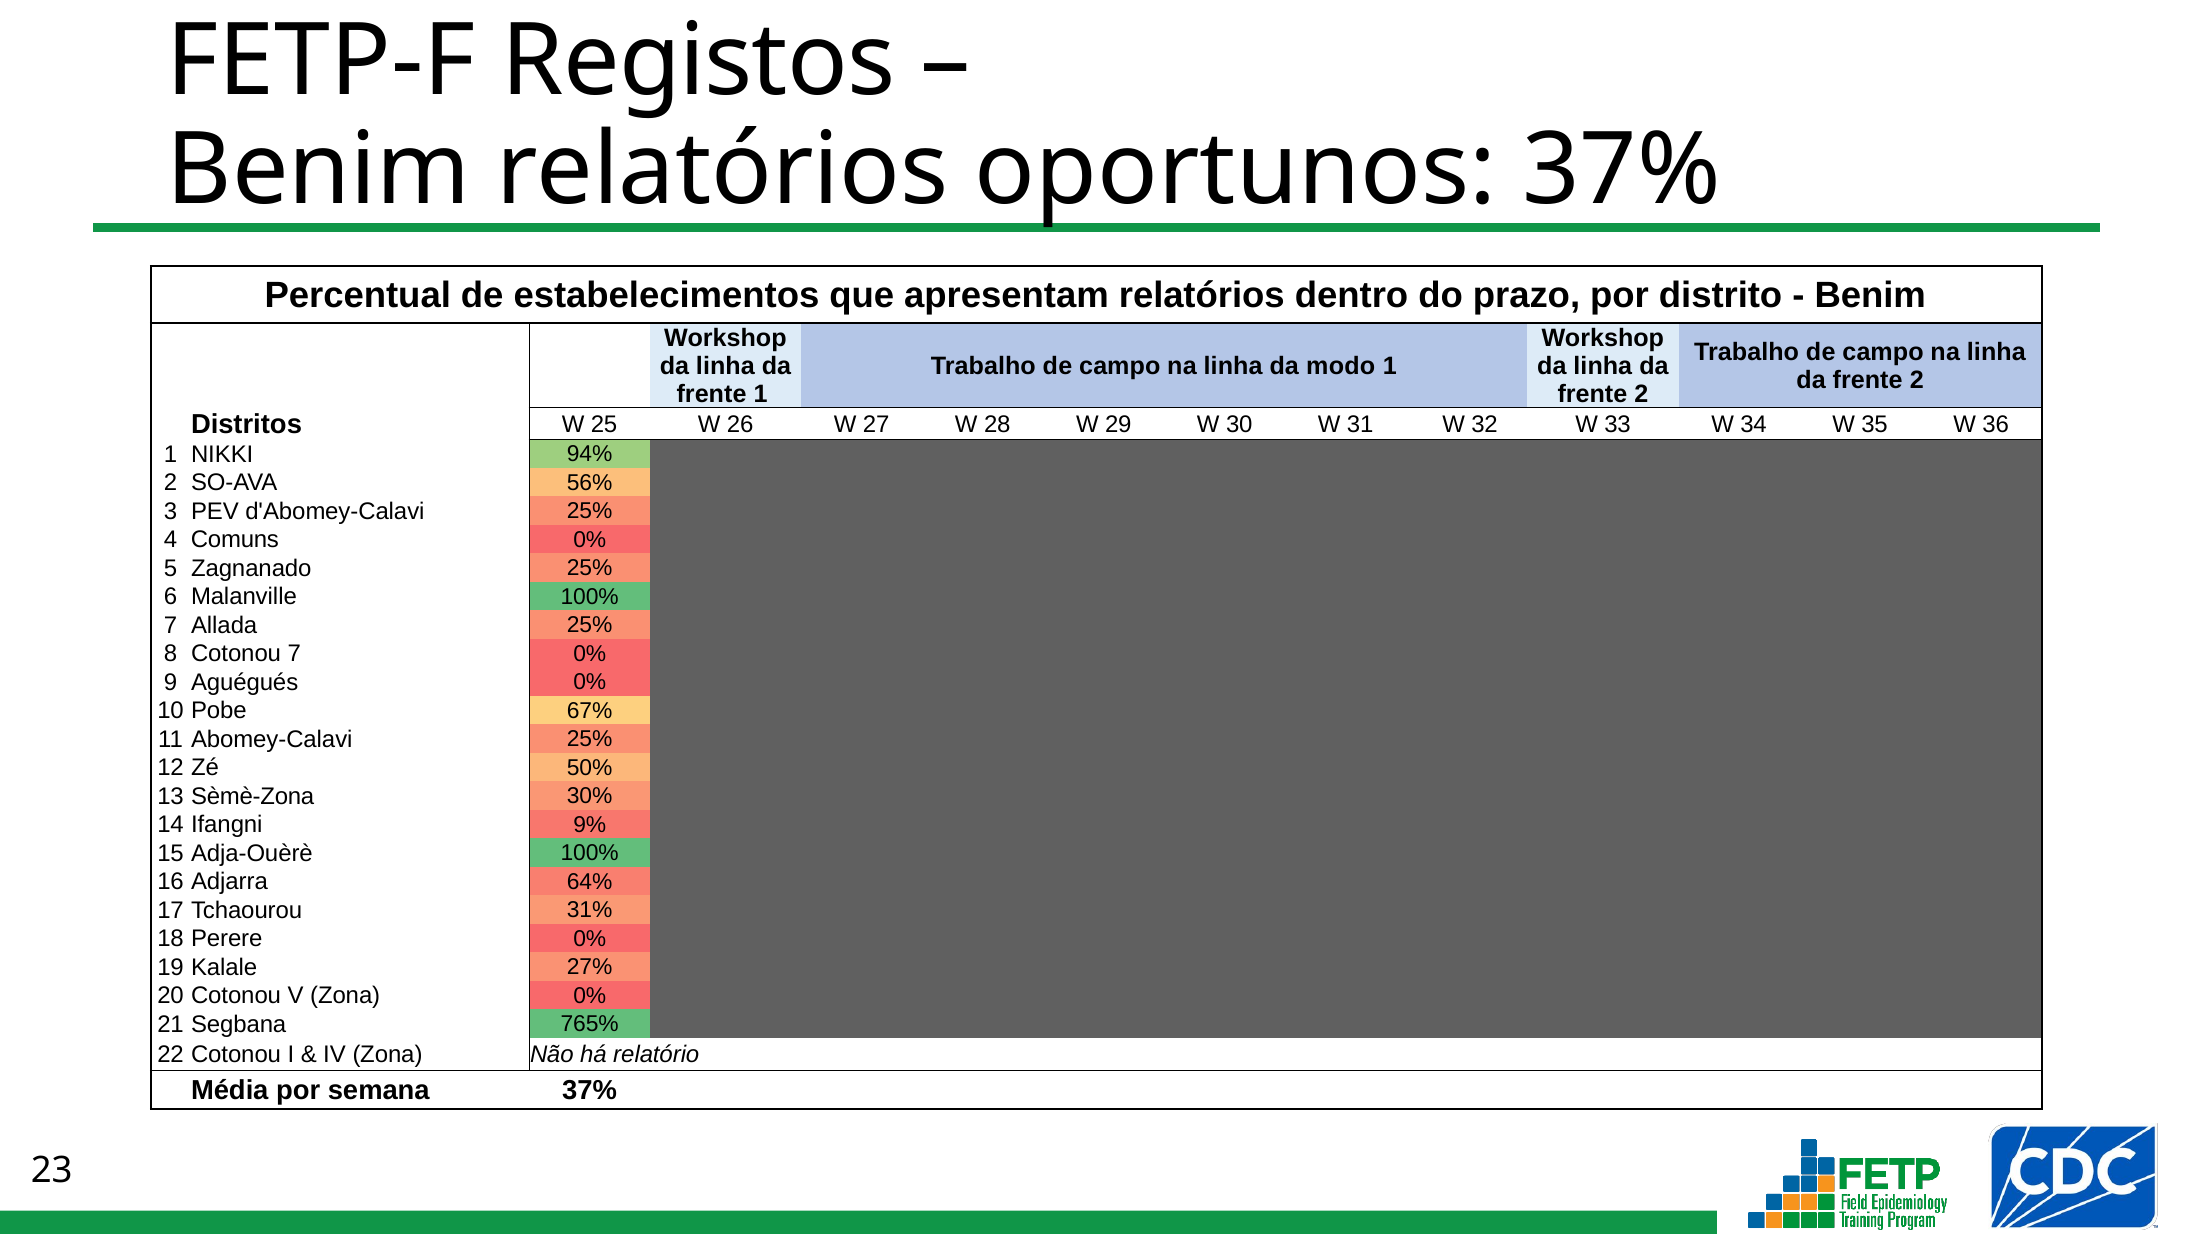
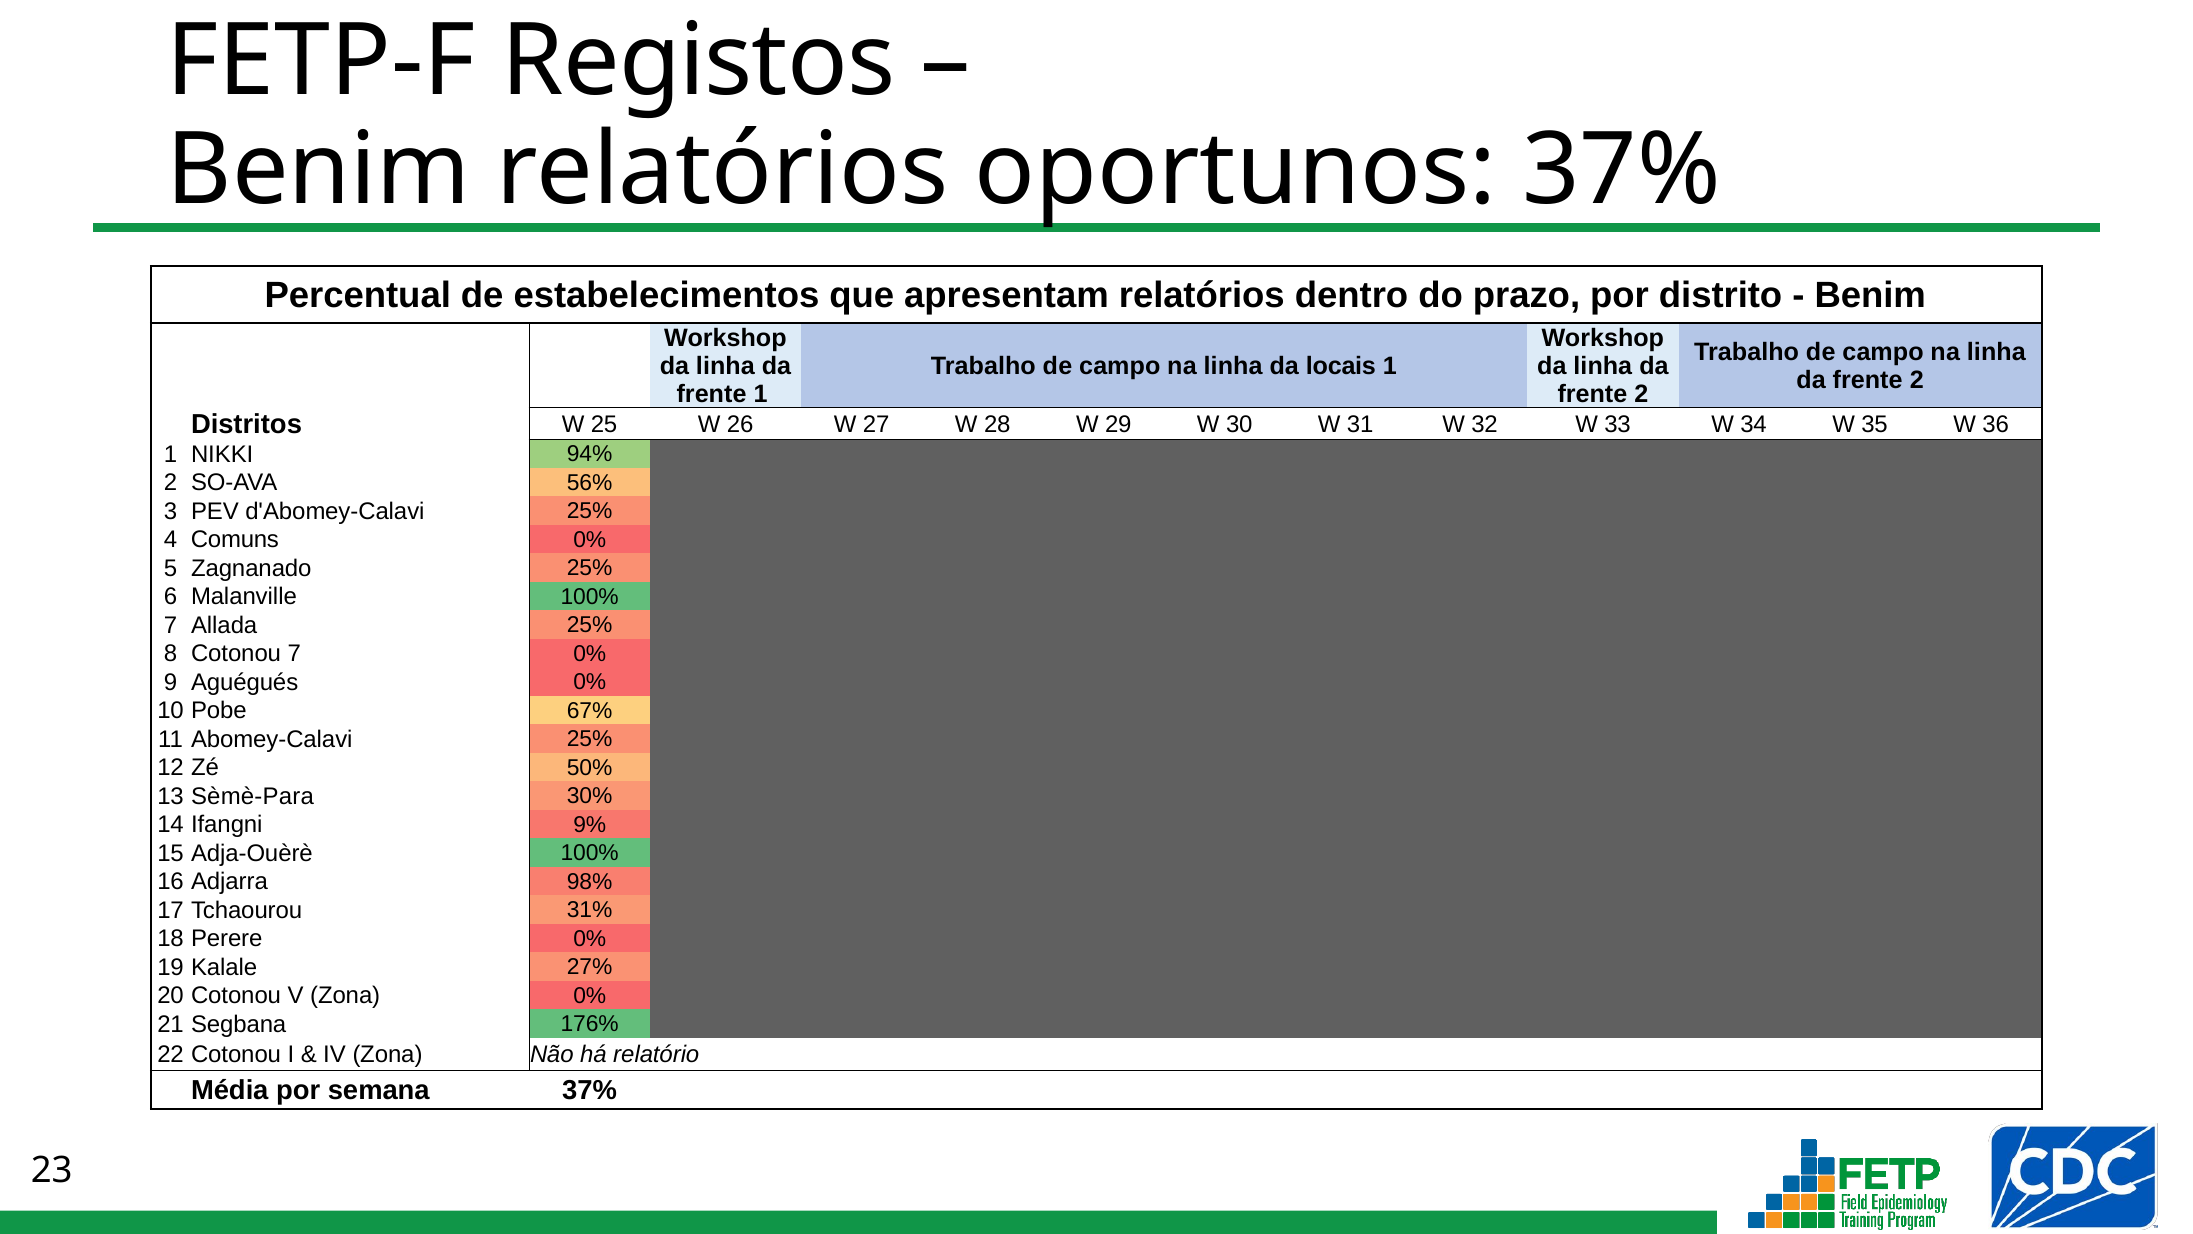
modo: modo -> locais (1341, 366)
Sèmè-Zona: Sèmè-Zona -> Sèmè-Para (252, 796)
64%: 64% -> 98% (590, 882)
765%: 765% -> 176% (590, 1024)
